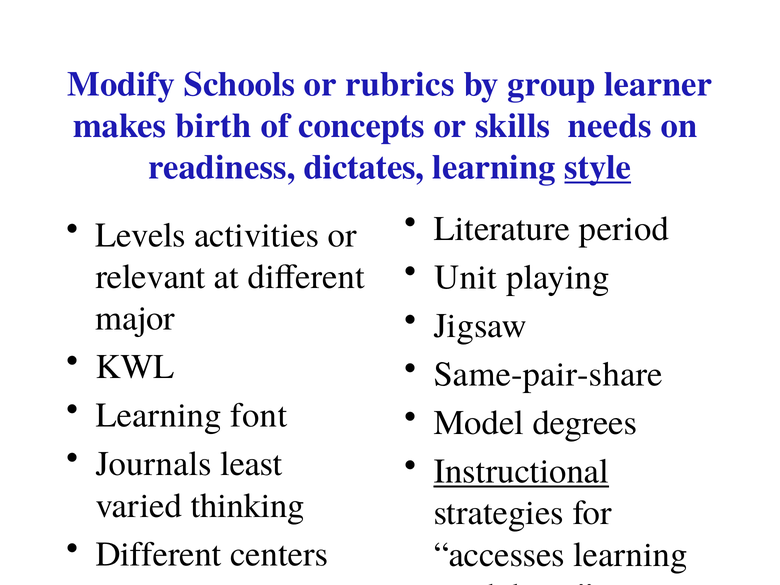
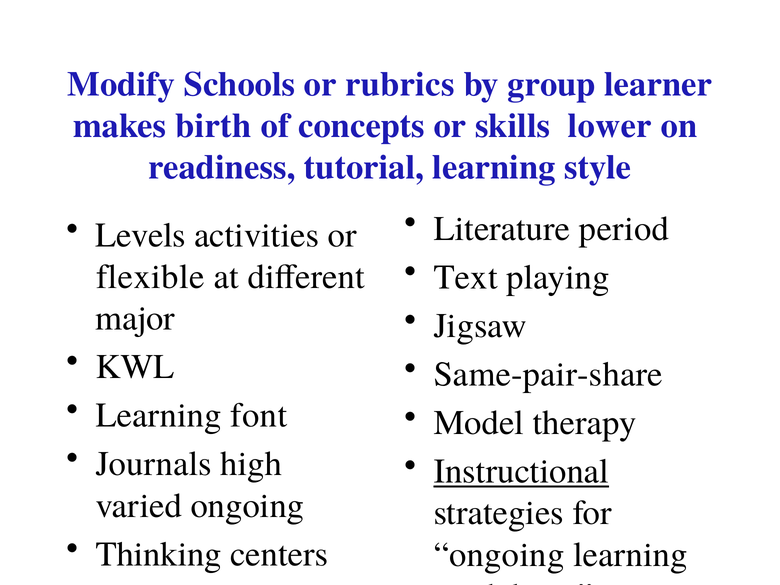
needs: needs -> lower (610, 126)
dictates: dictates -> tutorial (364, 167)
style underline: present -> none (598, 167)
Unit: Unit -> Text (466, 277)
relevant: relevant -> flexible (150, 277)
degrees: degrees -> therapy (585, 423)
least: least -> high (251, 464)
varied thinking: thinking -> ongoing (247, 506)
Different: Different -> Thinking (159, 554)
accesses: accesses -> ongoing (499, 555)
